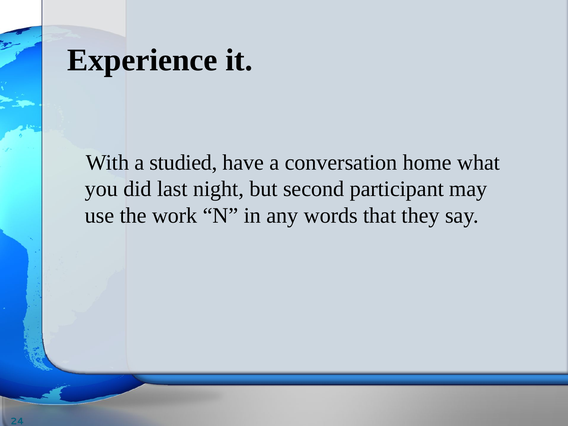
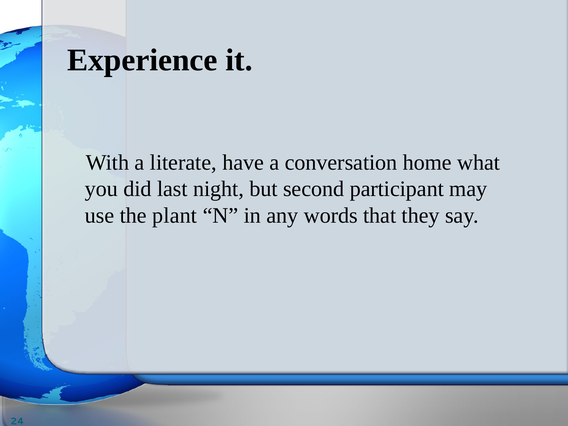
studied: studied -> literate (183, 162)
work: work -> plant (175, 215)
